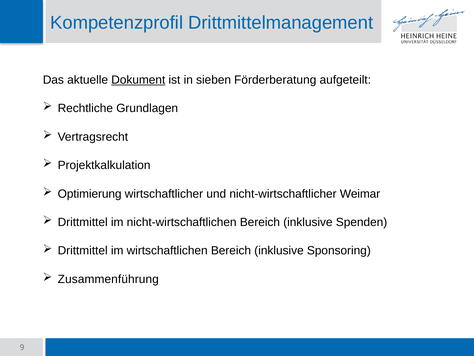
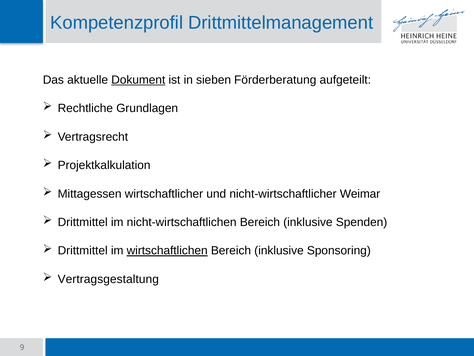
Optimierung: Optimierung -> Mittagessen (90, 193)
wirtschaftlichen underline: none -> present (167, 250)
Zusammenführung: Zusammenführung -> Vertragsgestaltung (108, 279)
